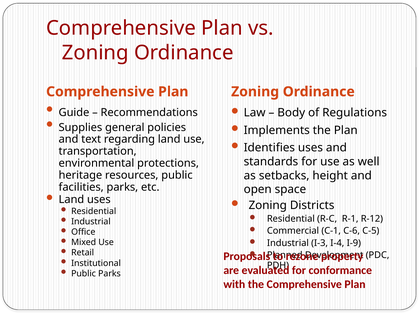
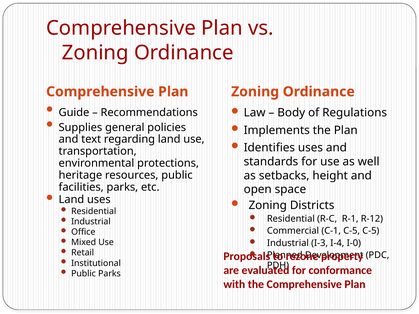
C-1 C-6: C-6 -> C-5 (352, 231)
I-9: I-9 -> I-0 (354, 243)
